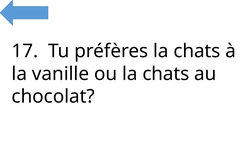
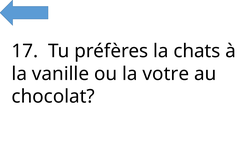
ou la chats: chats -> votre (166, 74)
